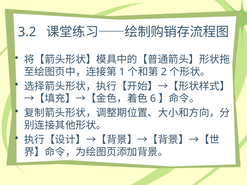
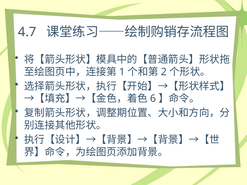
3.2: 3.2 -> 4.7 (27, 32)
